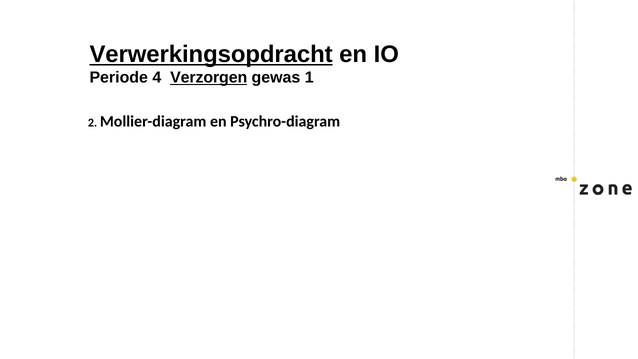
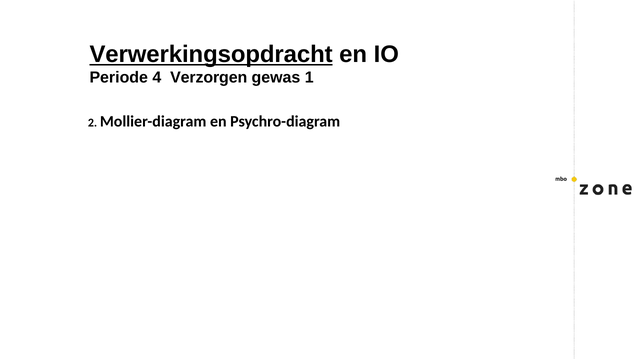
Verzorgen underline: present -> none (209, 78)
